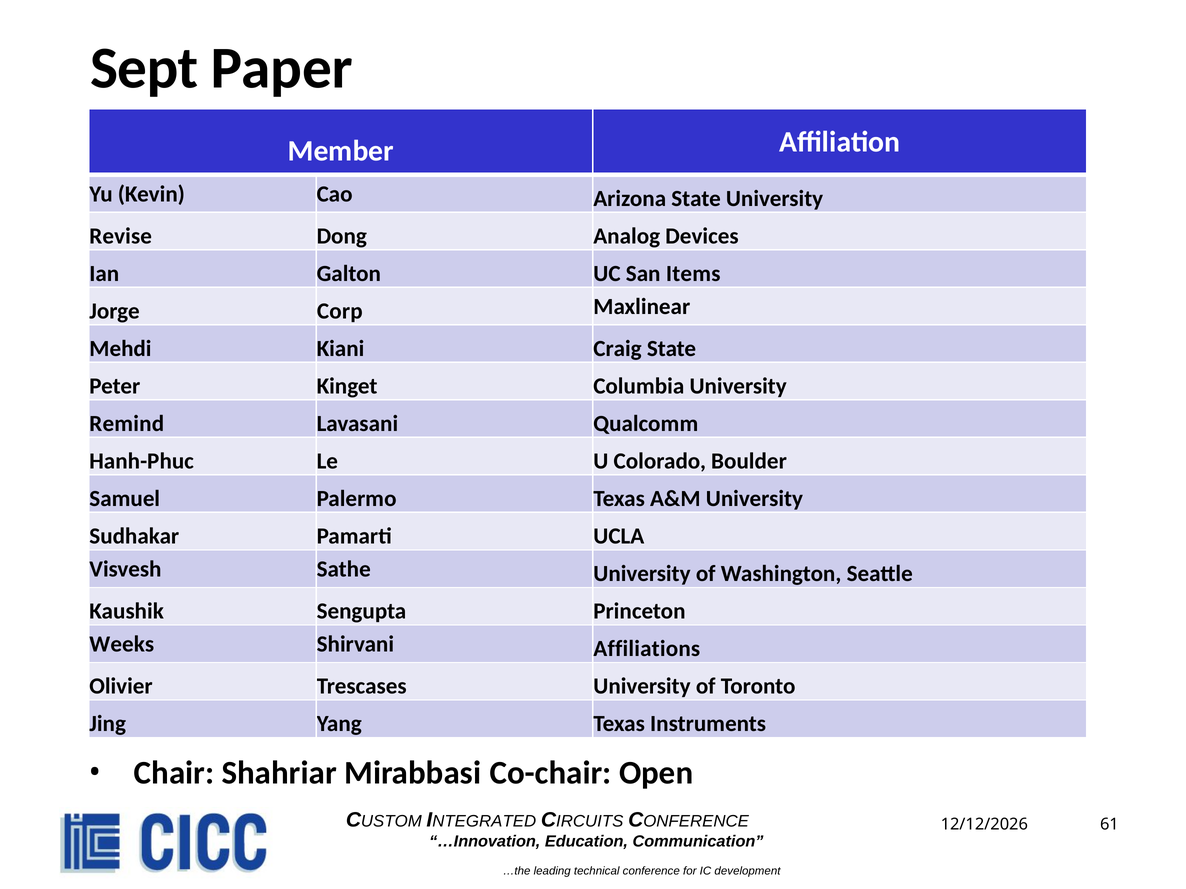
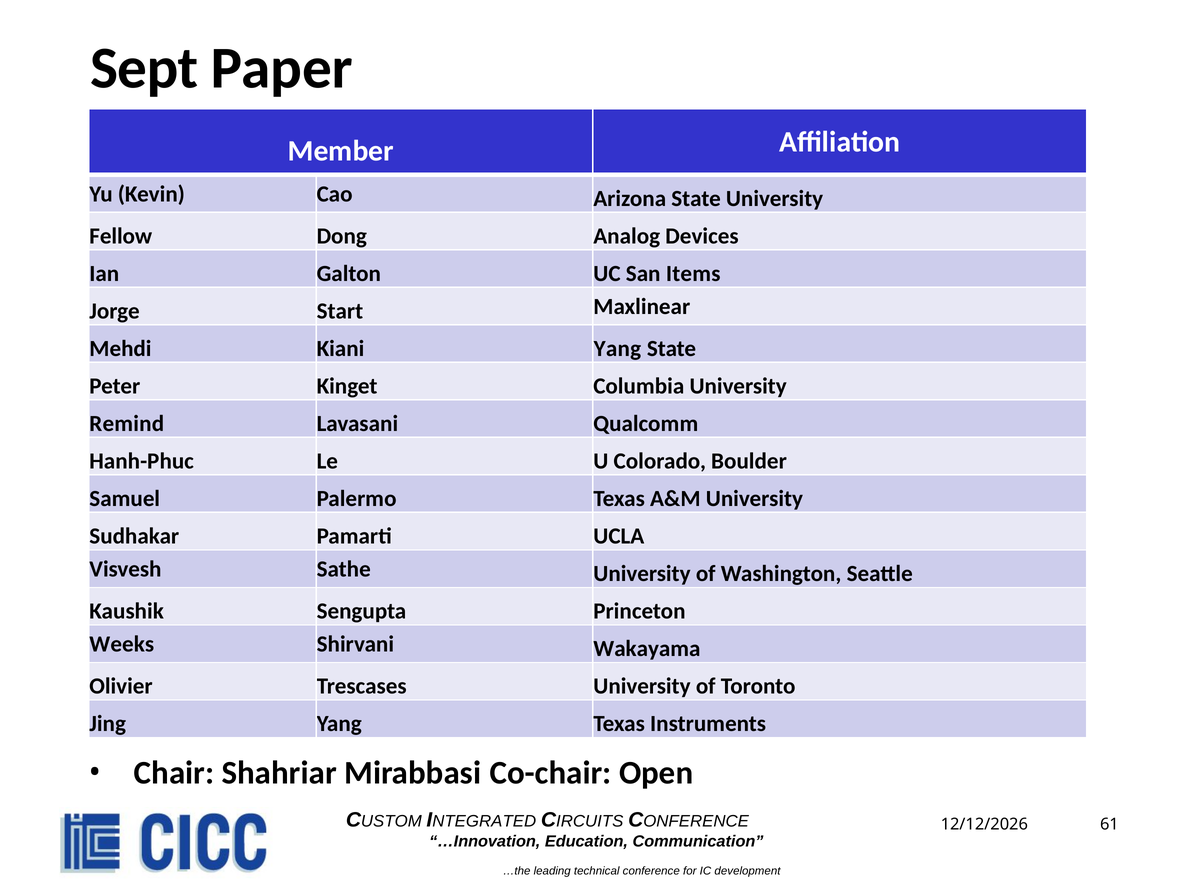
Revise: Revise -> Fellow (121, 236)
Corp: Corp -> Start (340, 311)
Kiani Craig: Craig -> Yang (617, 349)
Affiliations: Affiliations -> Wakayama (647, 649)
